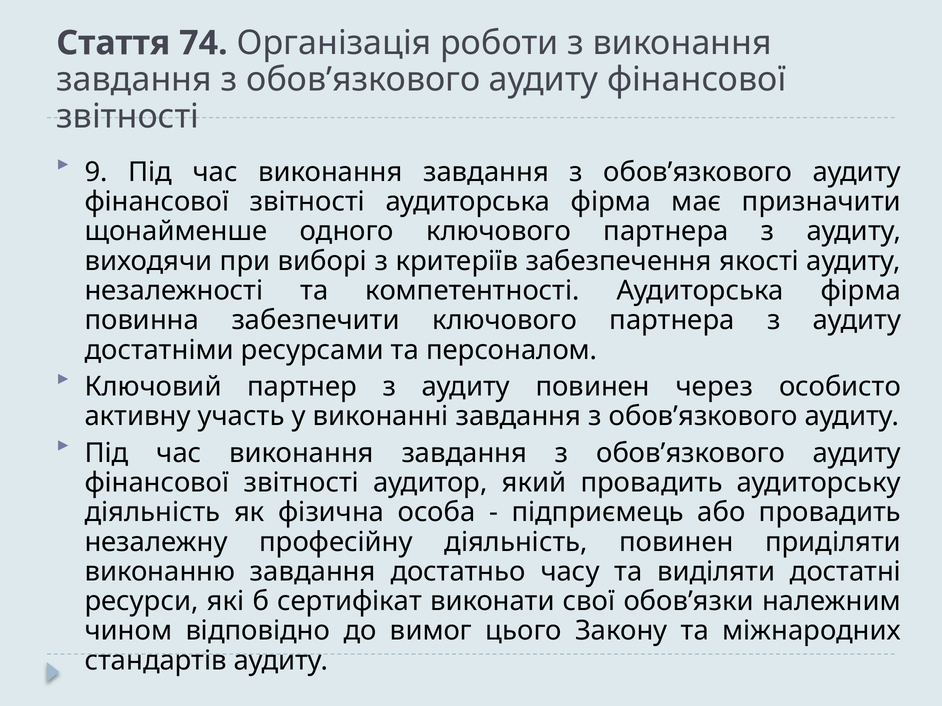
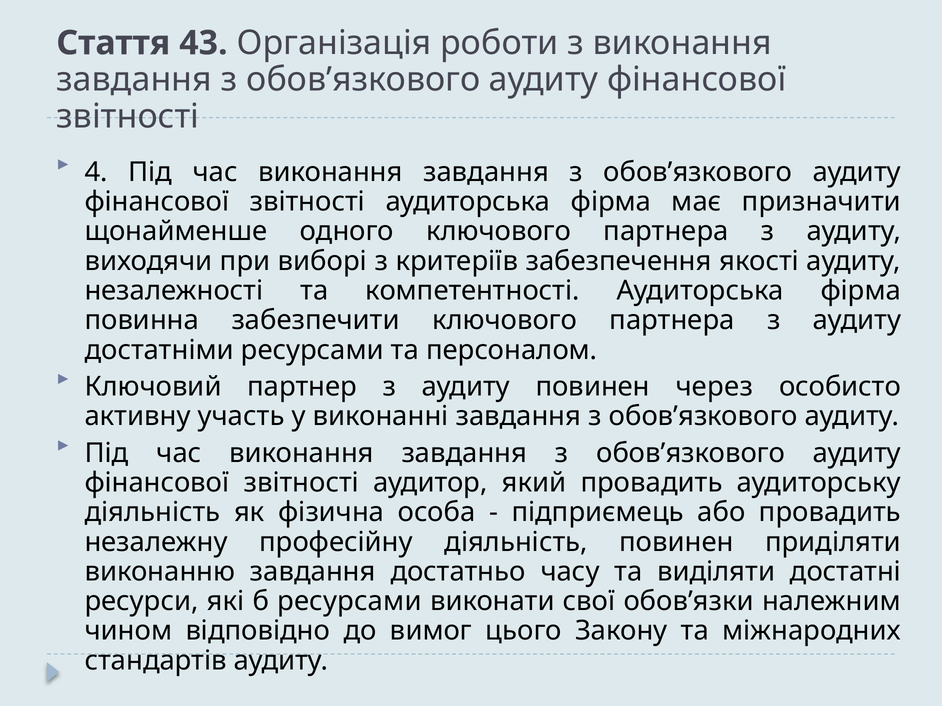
74: 74 -> 43 (203, 43)
9: 9 -> 4 (96, 172)
б сертифікат: сертифікат -> ресурсами (349, 602)
